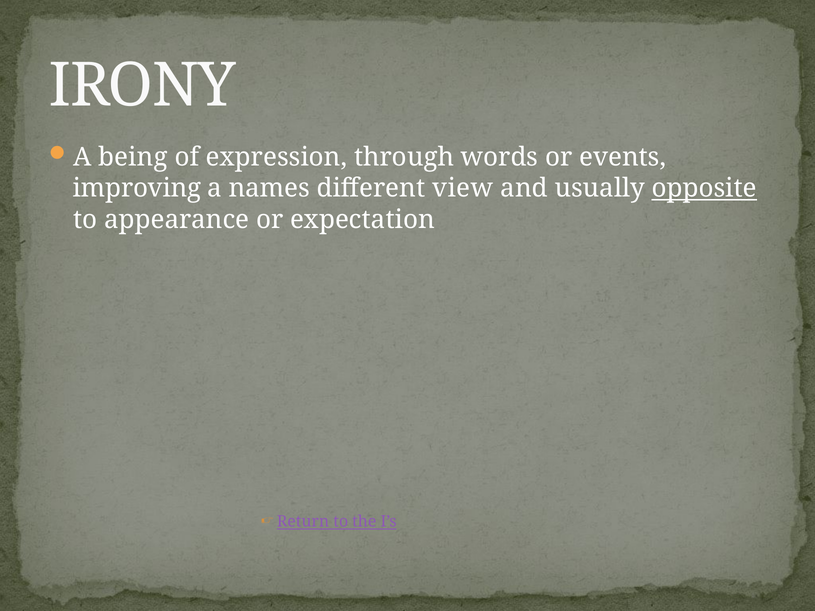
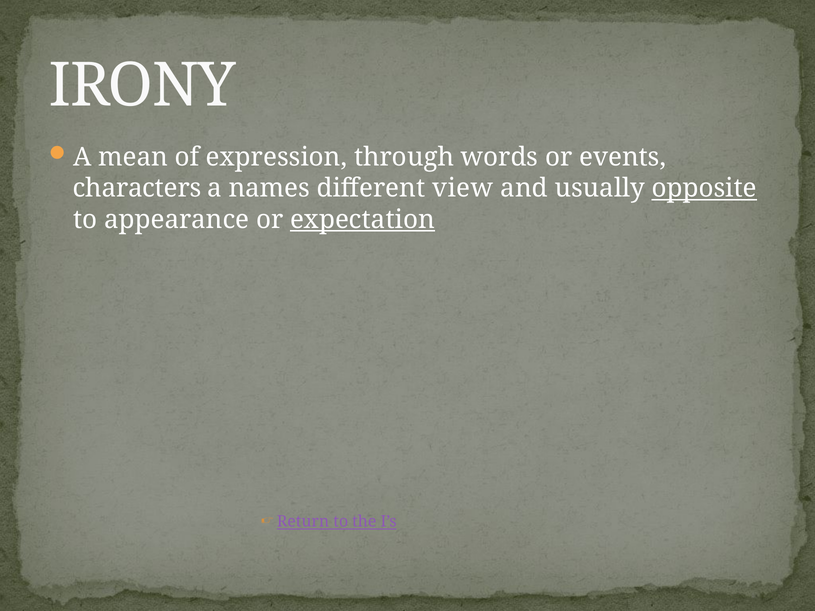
being: being -> mean (133, 157)
improving: improving -> characters (137, 188)
expectation underline: none -> present (362, 220)
